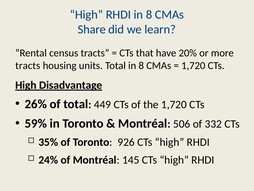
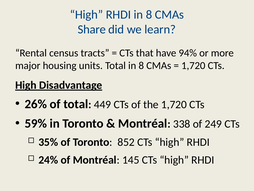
20%: 20% -> 94% (188, 53)
tracts: tracts -> major (28, 66)
506: 506 -> 338 (182, 124)
332: 332 -> 249 (213, 124)
926: 926 -> 852 (126, 142)
